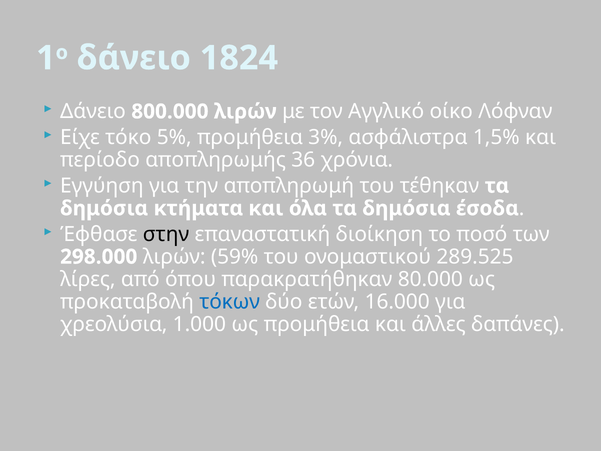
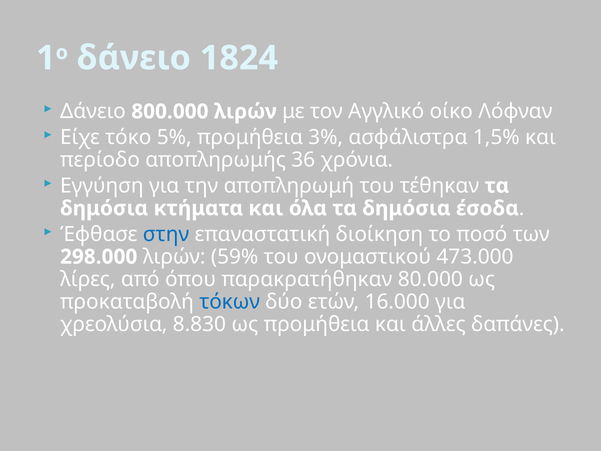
στην colour: black -> blue (166, 234)
289.525: 289.525 -> 473.000 (475, 257)
1.000: 1.000 -> 8.830 (199, 324)
